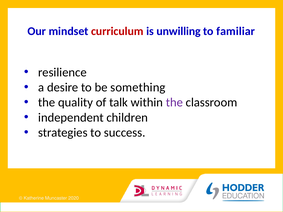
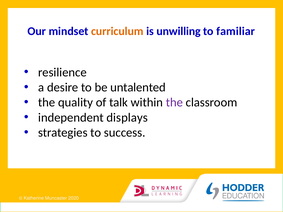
curriculum colour: red -> orange (117, 31)
something: something -> untalented (138, 87)
children: children -> displays (127, 118)
